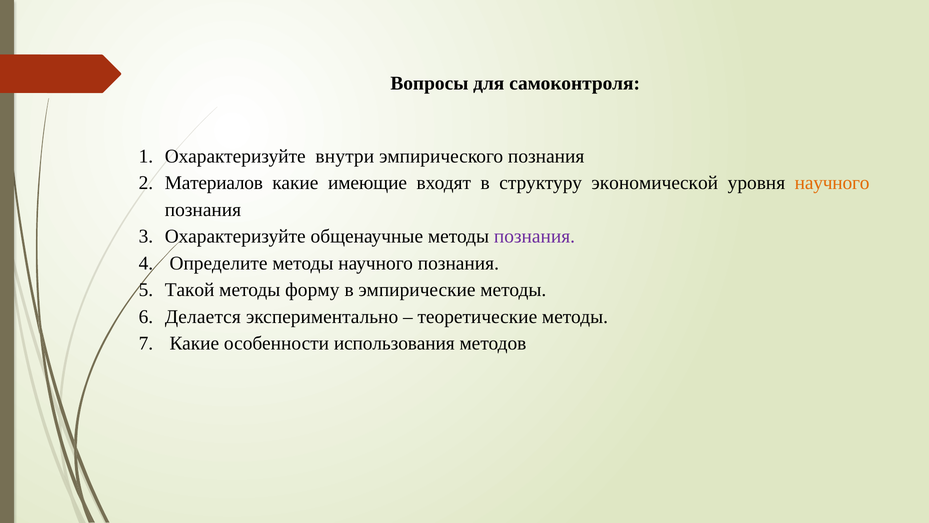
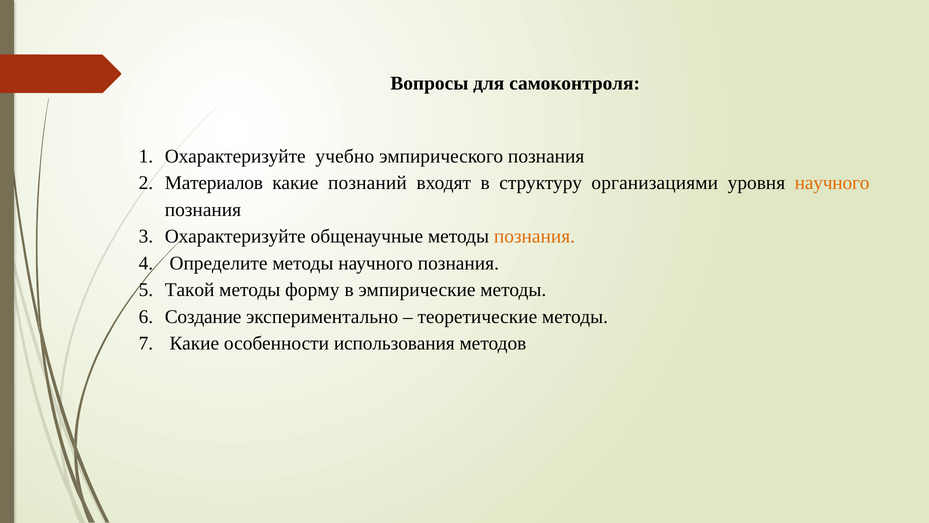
внутри: внутри -> учебно (345, 156)
имеющие: имеющие -> познаний (367, 183)
экономической: экономической -> организациями (655, 183)
познания colour: purple -> orange (534, 236)
Делается: Делается -> Создание (203, 316)
